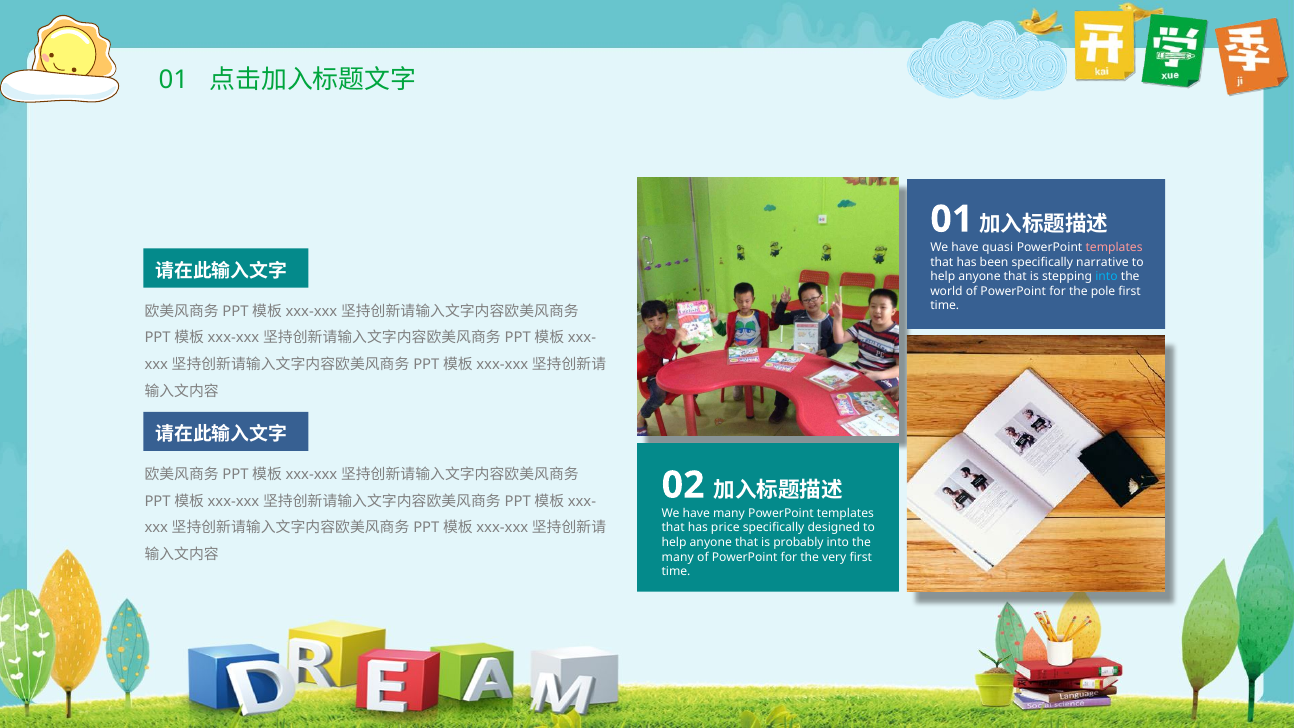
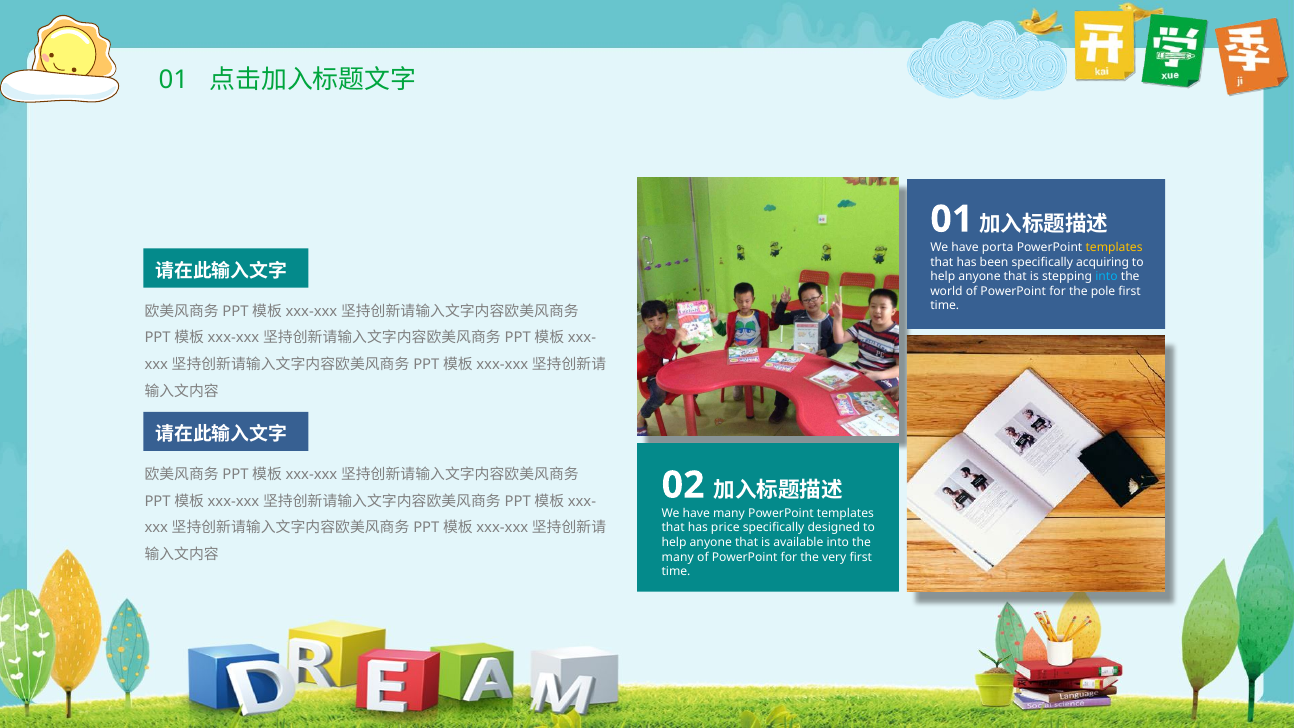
quasi: quasi -> porta (998, 247)
templates colour: pink -> yellow (1114, 247)
narrative: narrative -> acquiring (1103, 262)
probably: probably -> available (798, 542)
